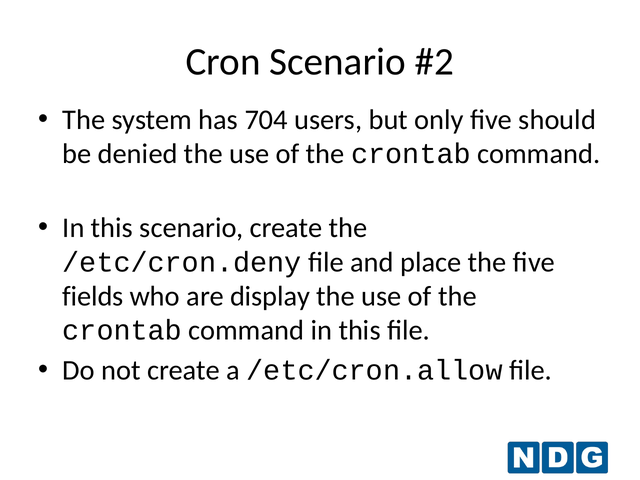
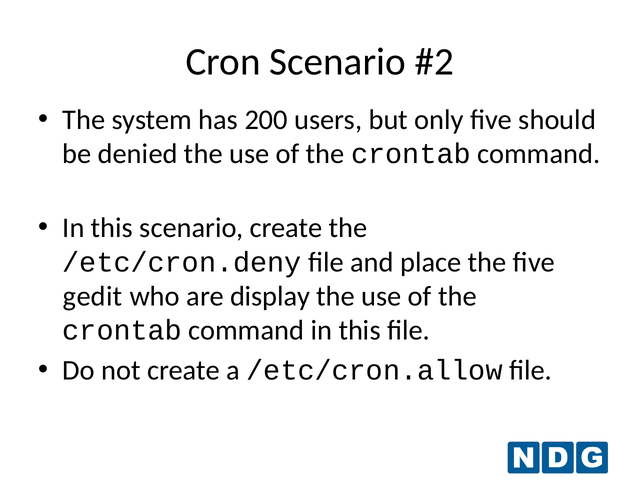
704: 704 -> 200 (266, 120)
fields: fields -> gedit (93, 296)
